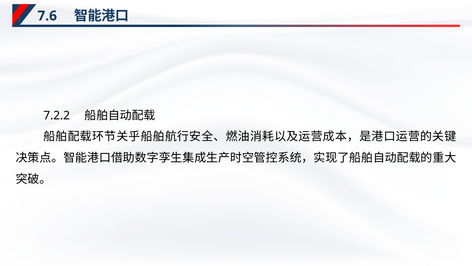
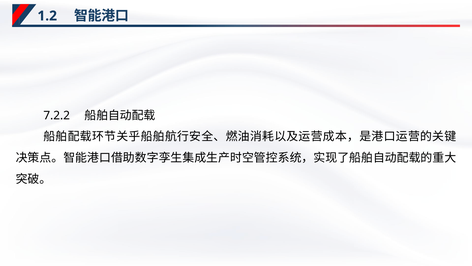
7.6: 7.6 -> 1.2 (47, 16)
